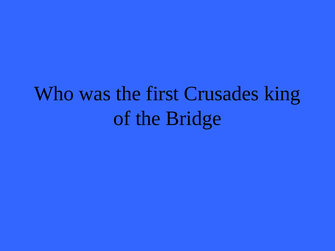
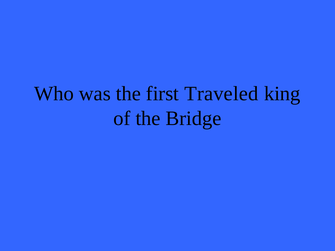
Crusades: Crusades -> Traveled (221, 94)
